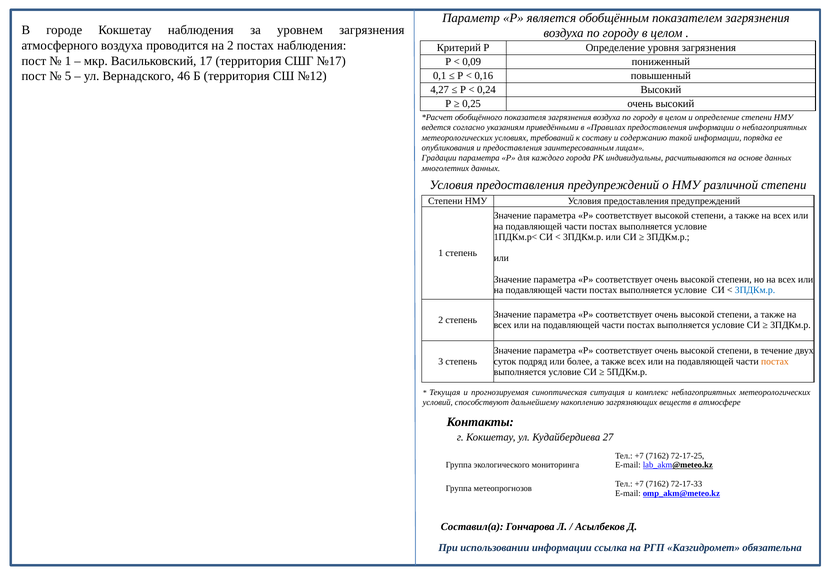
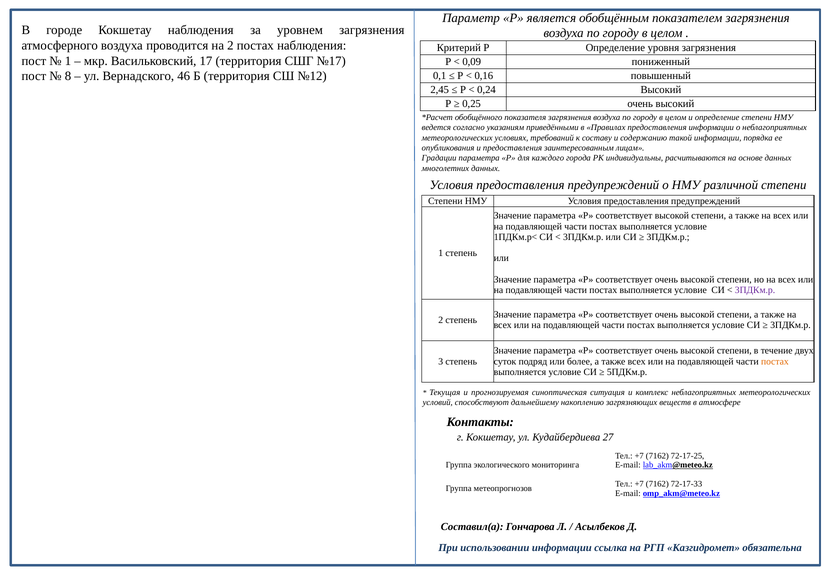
5: 5 -> 8 (68, 76)
4,27: 4,27 -> 2,45 (440, 90)
3ПДКм.р colour: blue -> purple (755, 290)
